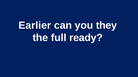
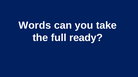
Earlier: Earlier -> Words (35, 26)
they: they -> take (106, 26)
